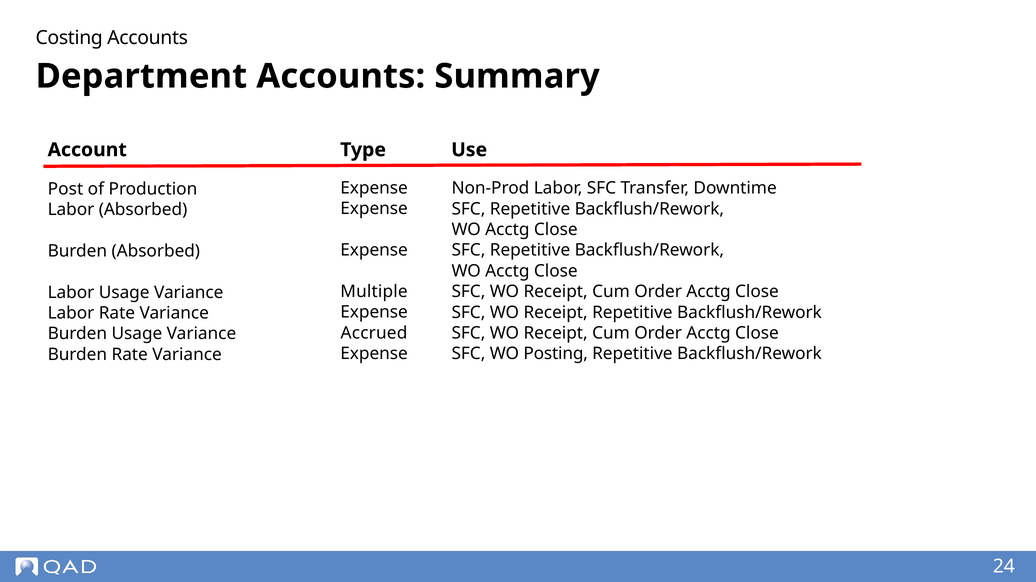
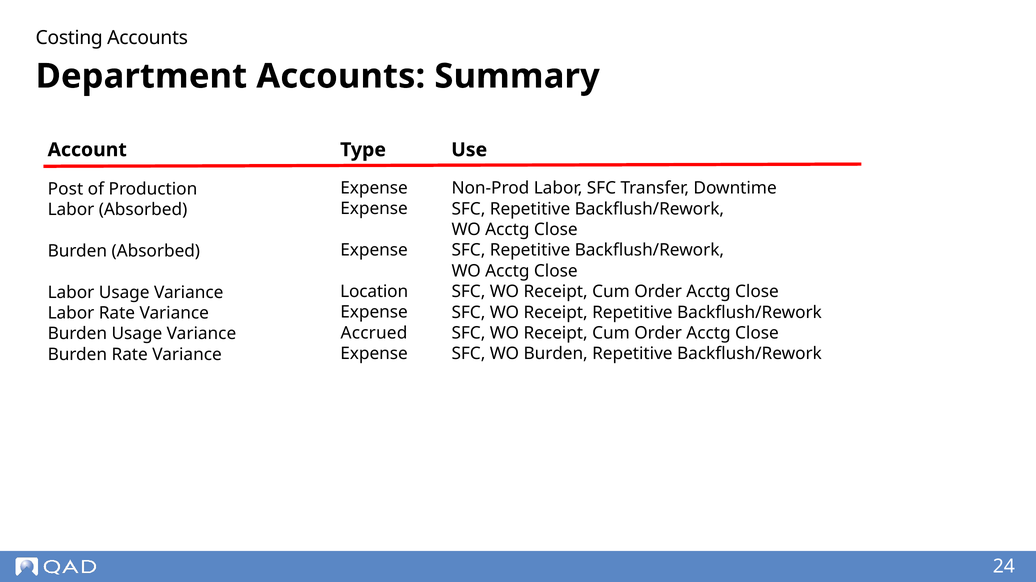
Multiple: Multiple -> Location (374, 292)
WO Posting: Posting -> Burden (556, 354)
